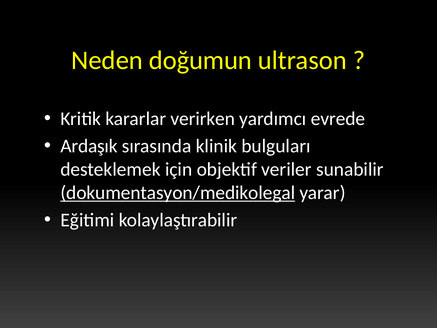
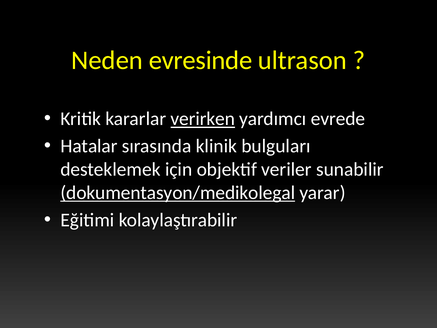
doğumun: doğumun -> evresinde (200, 60)
verirken underline: none -> present (203, 119)
Ardaşık: Ardaşık -> Hatalar (89, 146)
